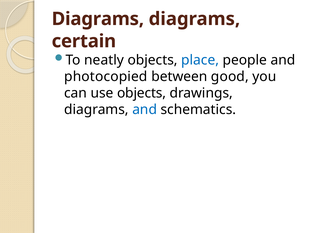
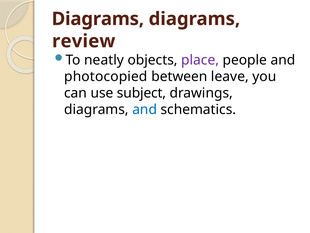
certain: certain -> review (84, 41)
place colour: blue -> purple (200, 60)
good: good -> leave (230, 76)
use objects: objects -> subject (142, 93)
